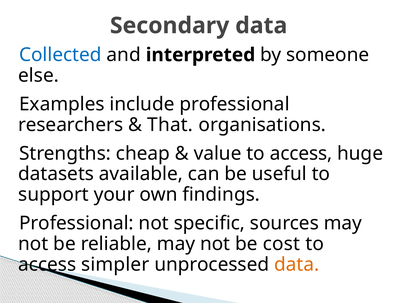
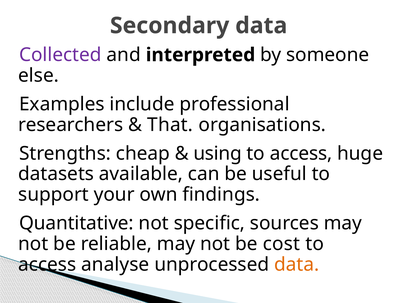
Collected colour: blue -> purple (60, 55)
value: value -> using (218, 153)
Professional: Professional -> Quantitative (76, 223)
simpler: simpler -> analyse (115, 264)
